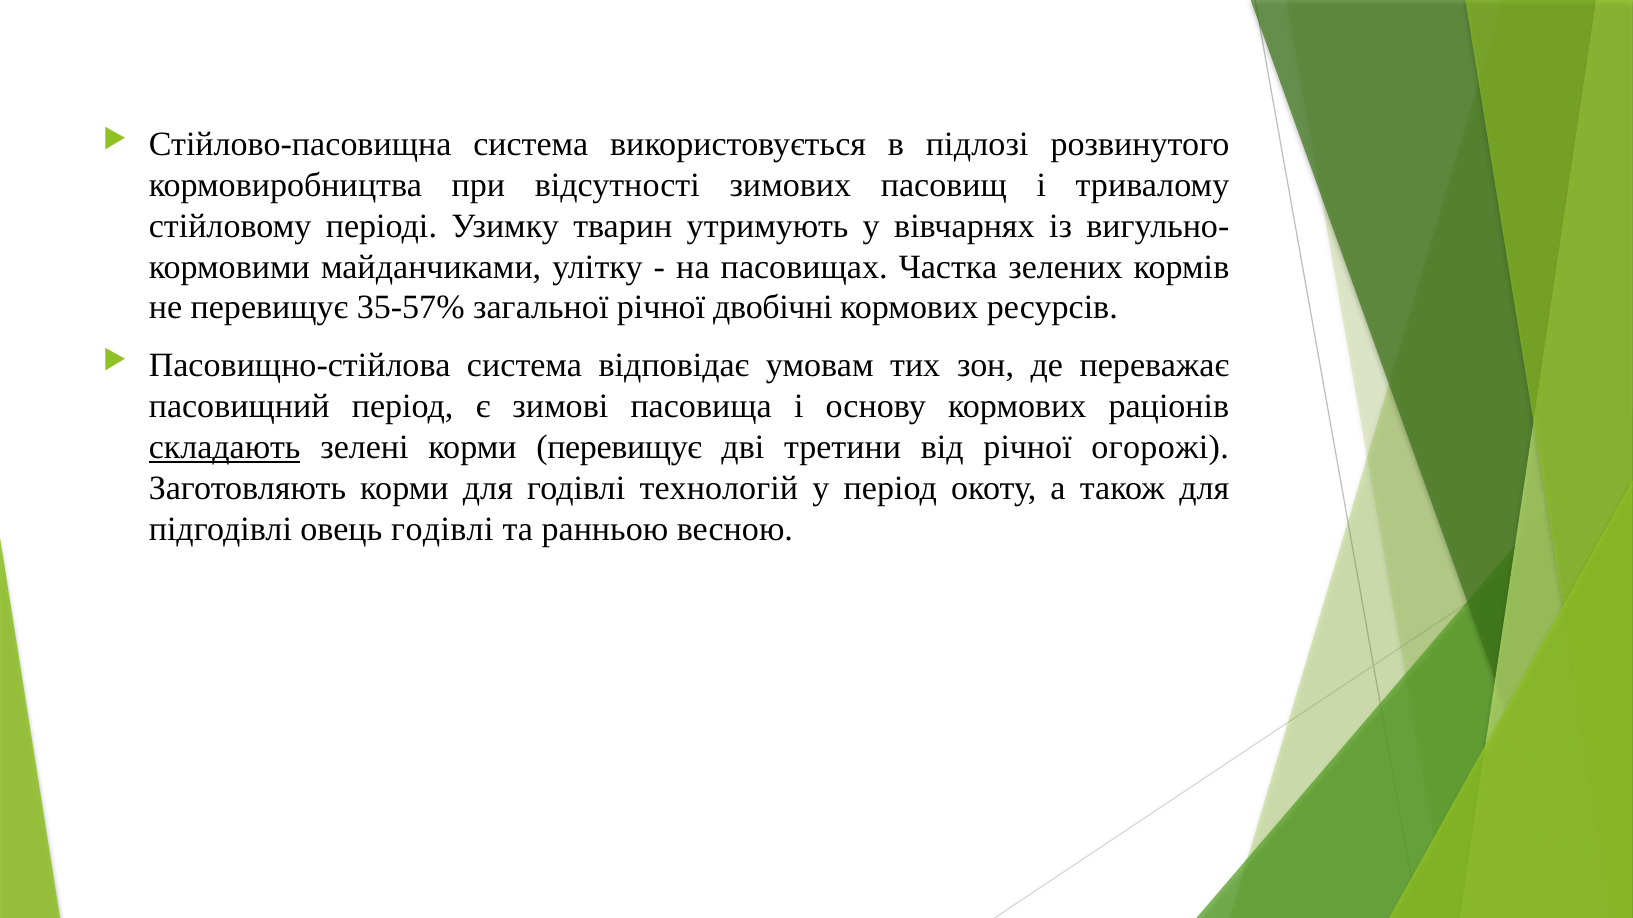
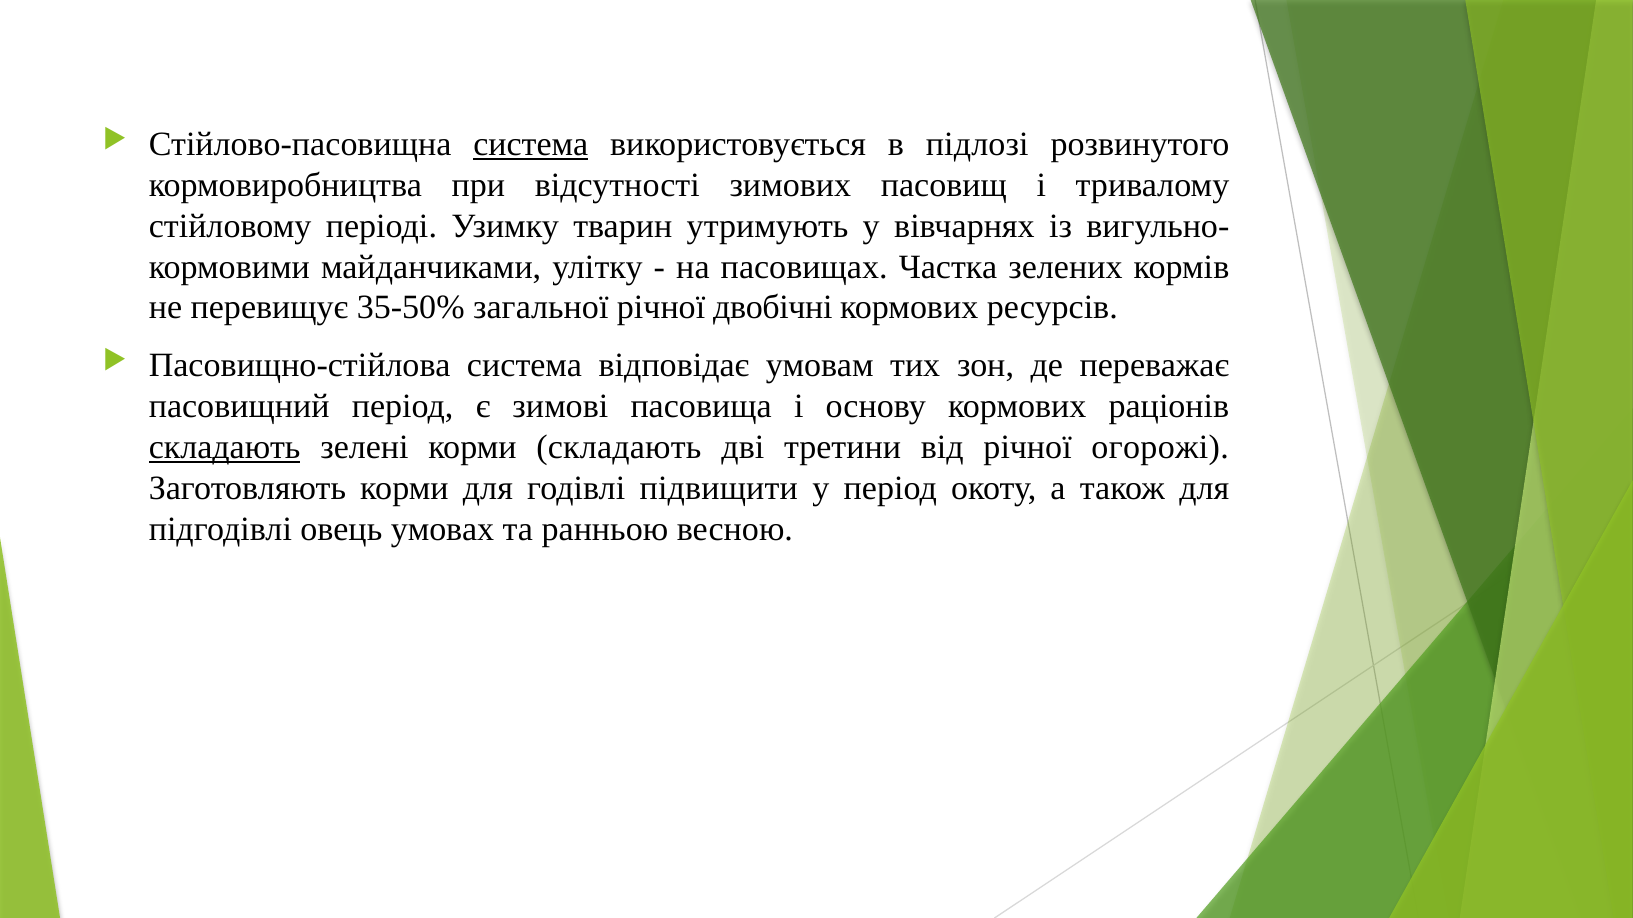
система underline: none -> present (531, 145)
35-57%: 35-57% -> 35-50% (411, 308)
корми перевищує: перевищує -> складають (619, 447)
технологій: технологій -> підвищити (719, 488)
овець годівлі: годівлі -> умовах (443, 529)
